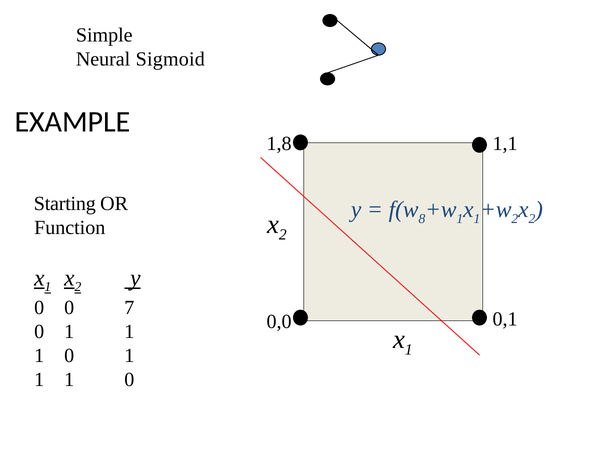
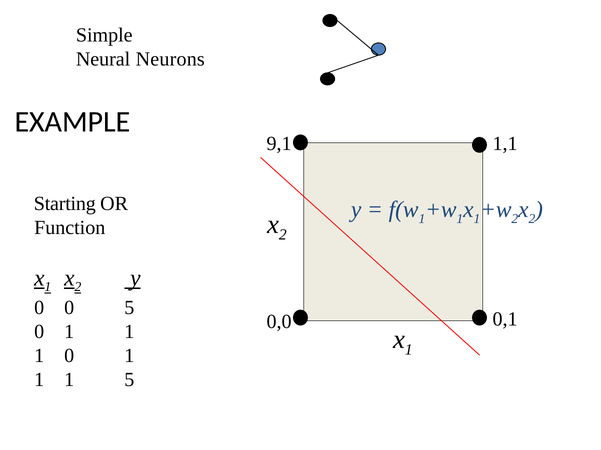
Sigmoid: Sigmoid -> Neurons (170, 59)
1,8: 1,8 -> 9,1 (279, 144)
8: 8 -> 1 (422, 219)
0 7: 7 -> 5 (129, 308)
0: 0 -> 5 (129, 380)
